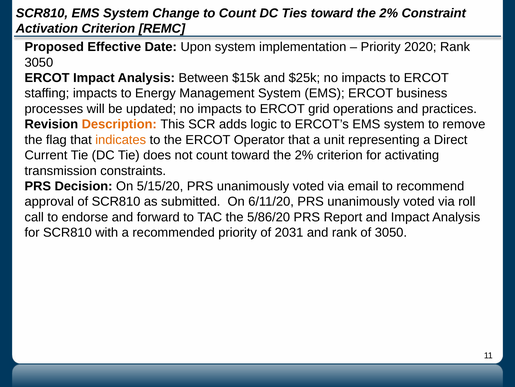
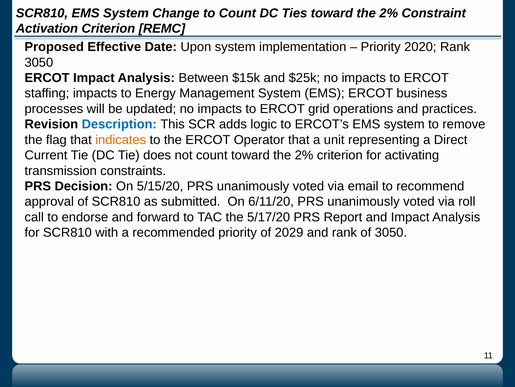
Description colour: orange -> blue (119, 124)
5/86/20: 5/86/20 -> 5/17/20 (269, 217)
2031: 2031 -> 2029 (289, 232)
